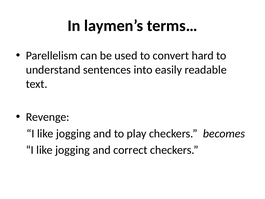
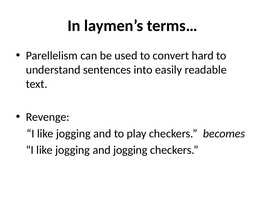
and correct: correct -> jogging (130, 150)
